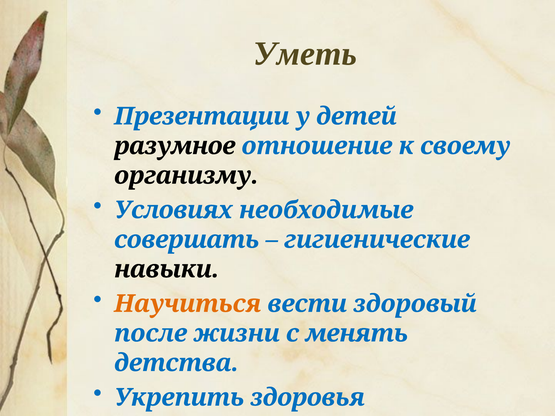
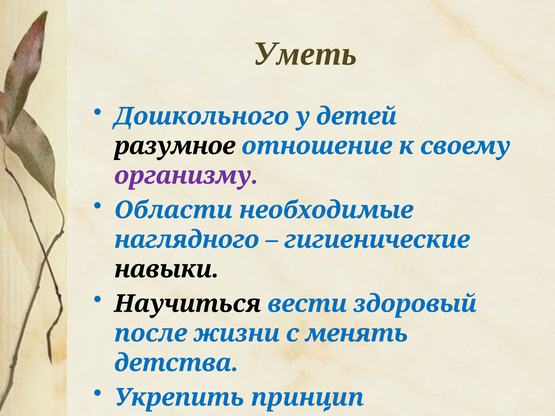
Презентации: Презентации -> Дошкольного (202, 116)
организму colour: black -> purple (186, 176)
Условиях: Условиях -> Области (173, 210)
совершать: совершать -> наглядного (187, 240)
Научиться colour: orange -> black (188, 304)
здоровья: здоровья -> принцип (307, 398)
